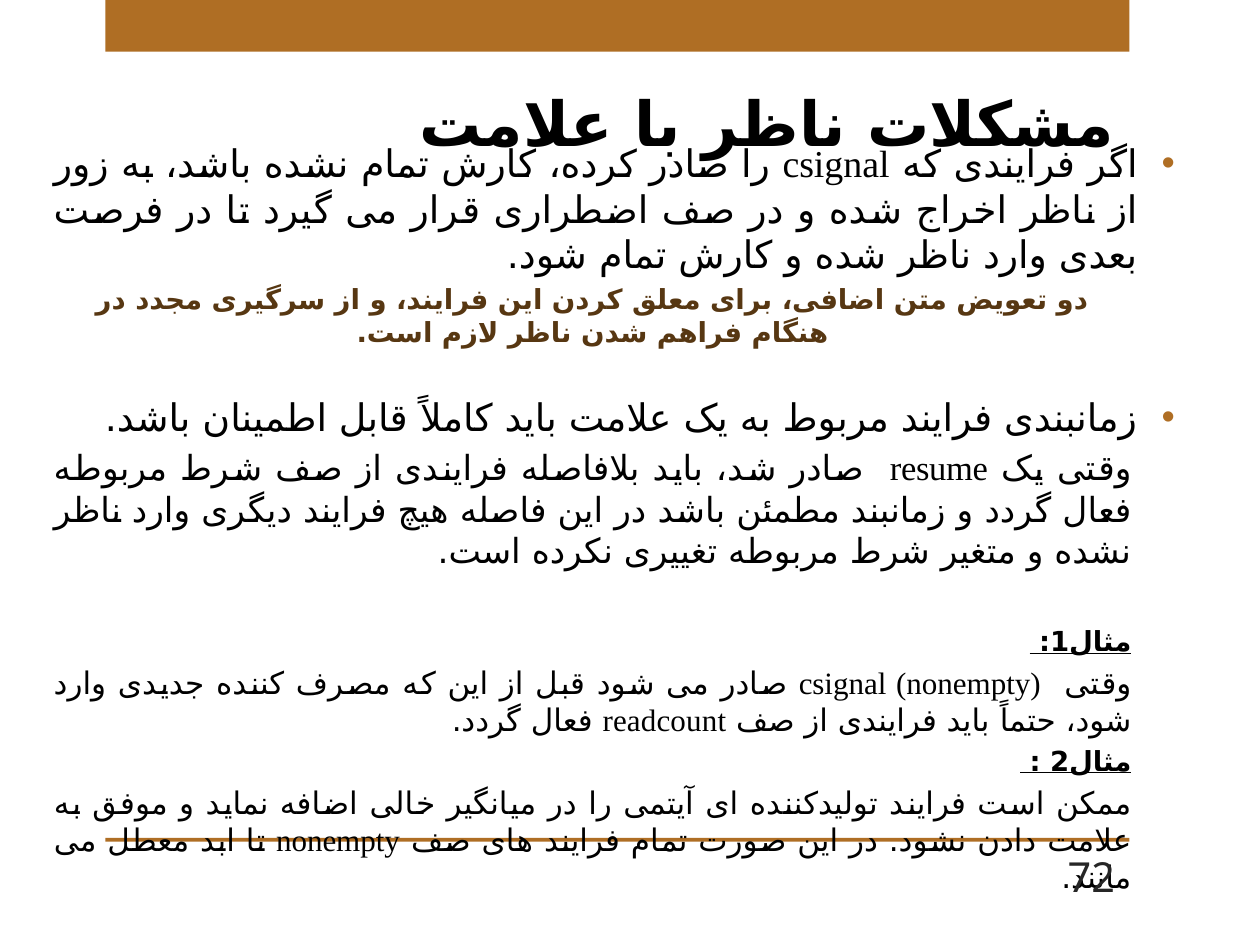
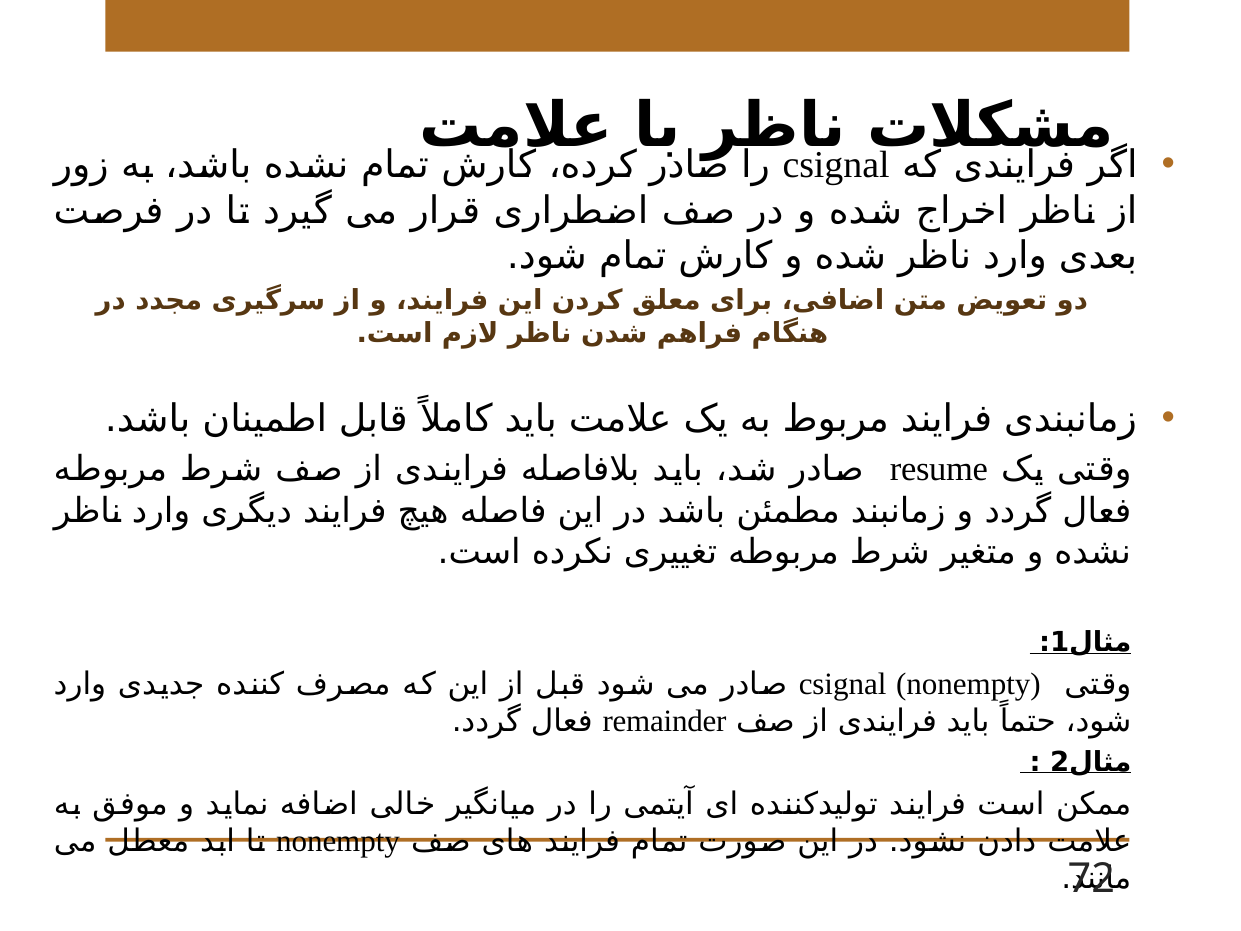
readcount: readcount -> remainder (665, 722)
